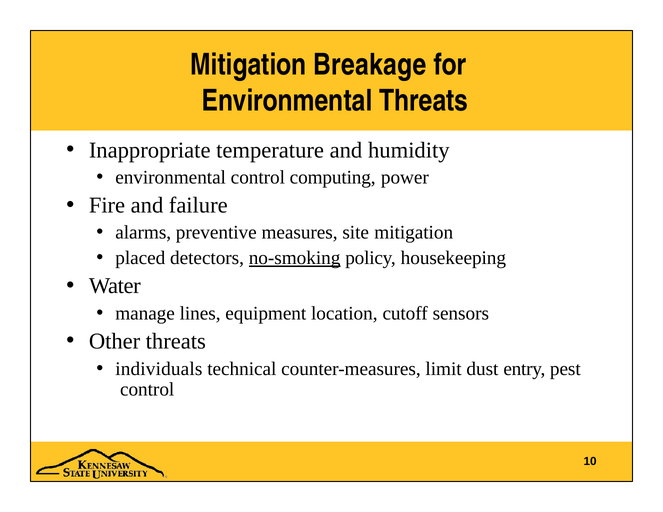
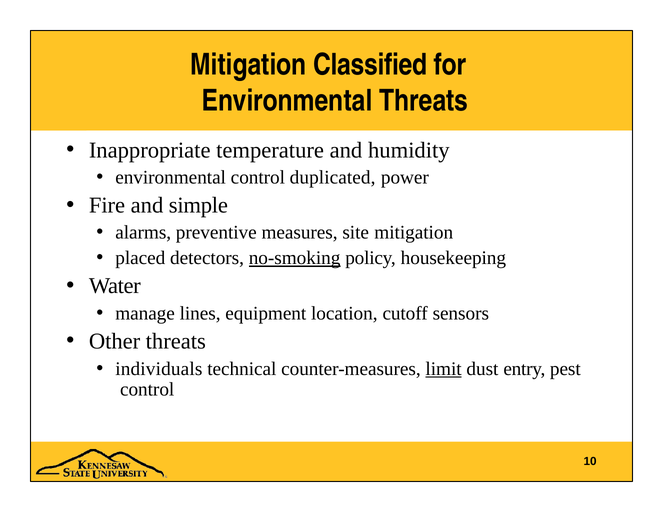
Breakage: Breakage -> Classified (370, 65)
computing: computing -> duplicated (333, 178)
failure: failure -> simple (198, 205)
limit underline: none -> present (444, 369)
